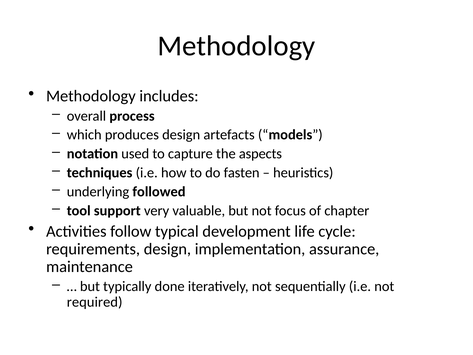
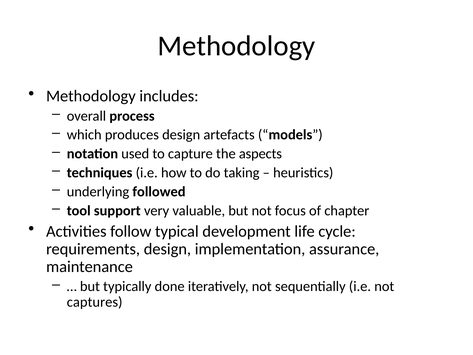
fasten: fasten -> taking (242, 173)
required: required -> captures (95, 302)
